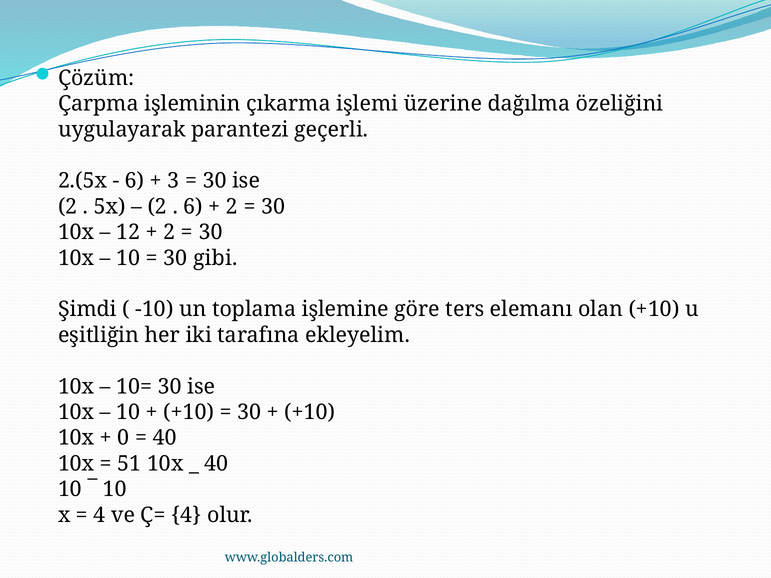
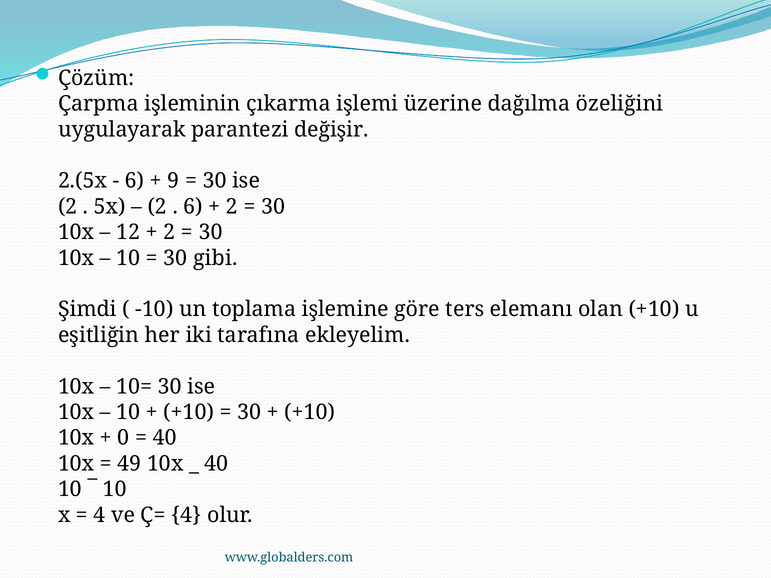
geçerli: geçerli -> değişir (331, 130)
3: 3 -> 9 (173, 181)
51: 51 -> 49 (129, 464)
